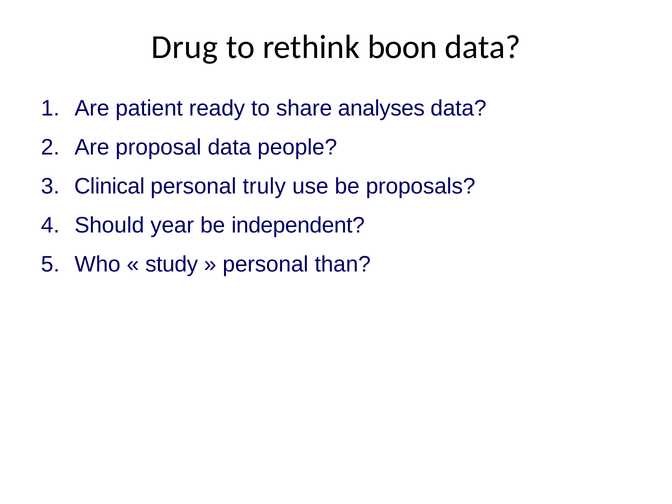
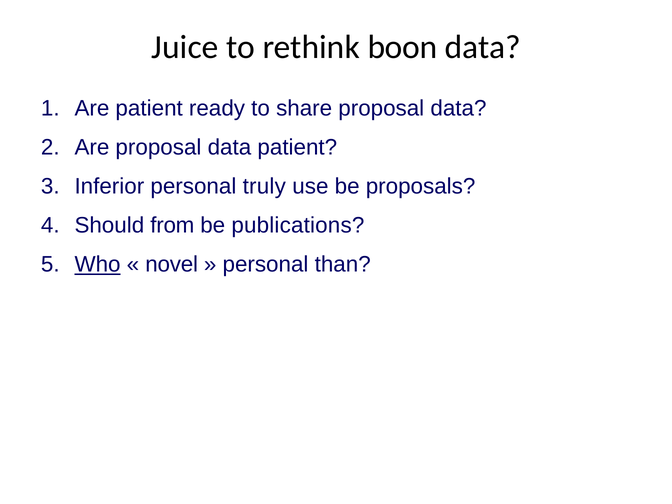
Drug: Drug -> Juice (185, 47)
share analyses: analyses -> proposal (381, 109)
data people: people -> patient (297, 148)
Clinical: Clinical -> Inferior (109, 187)
year: year -> from (172, 226)
independent: independent -> publications (298, 226)
Who underline: none -> present (98, 265)
study: study -> novel (172, 265)
